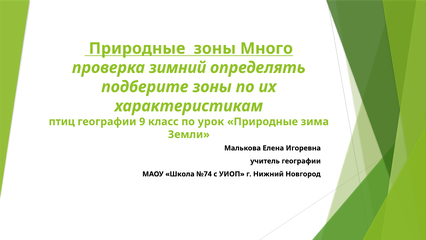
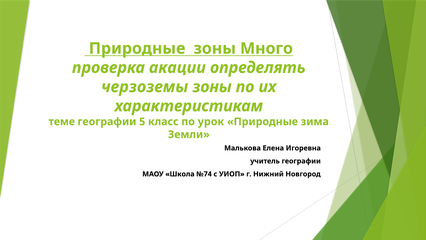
зимний: зимний -> акации (177, 68)
подберите: подберите -> черзоземы (145, 87)
птиц: птиц -> теме (62, 122)
9: 9 -> 5 (142, 122)
